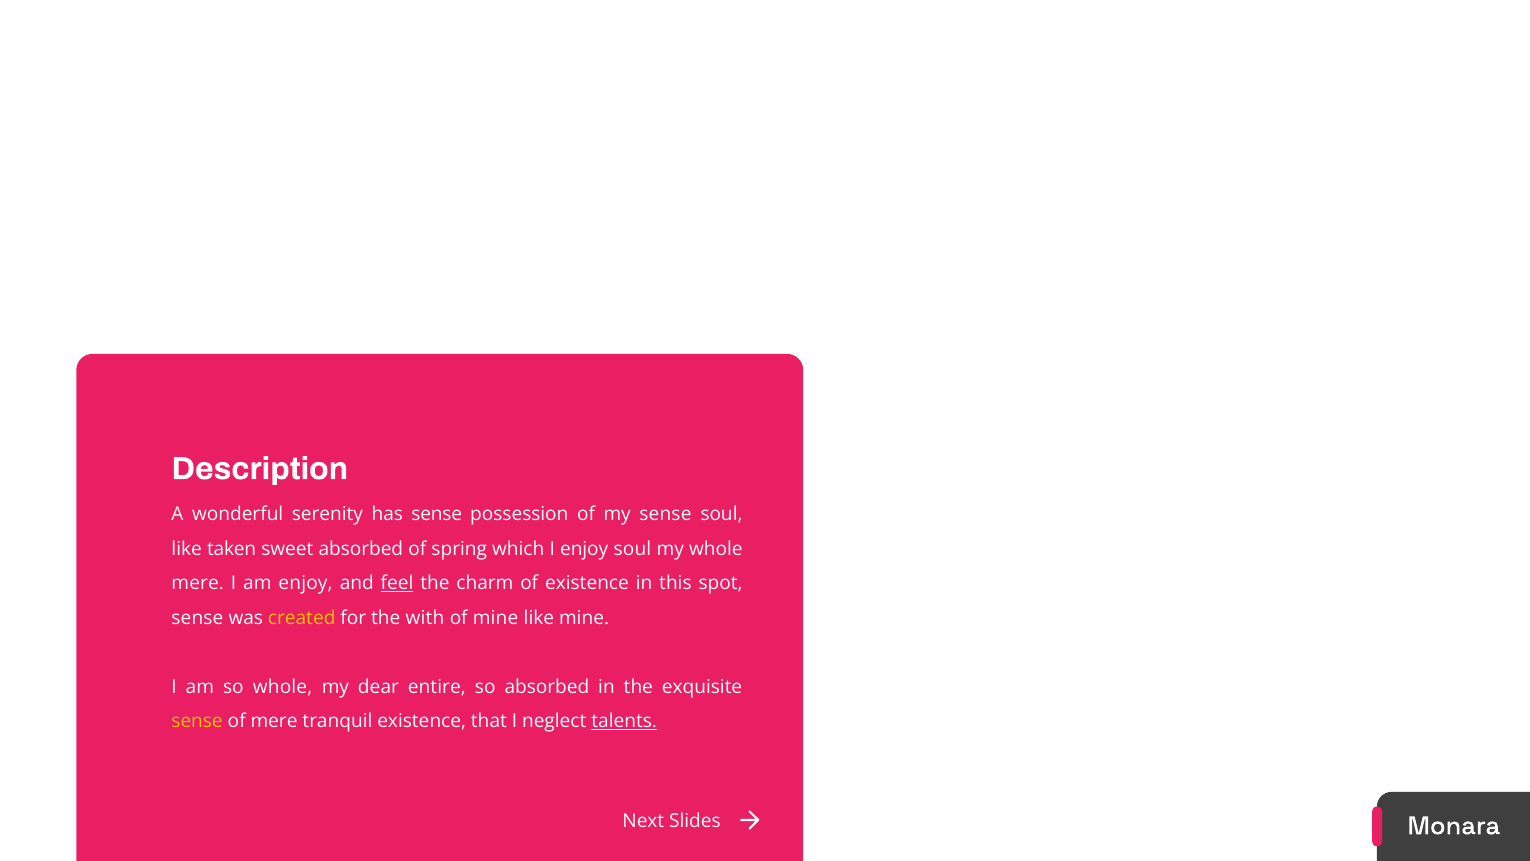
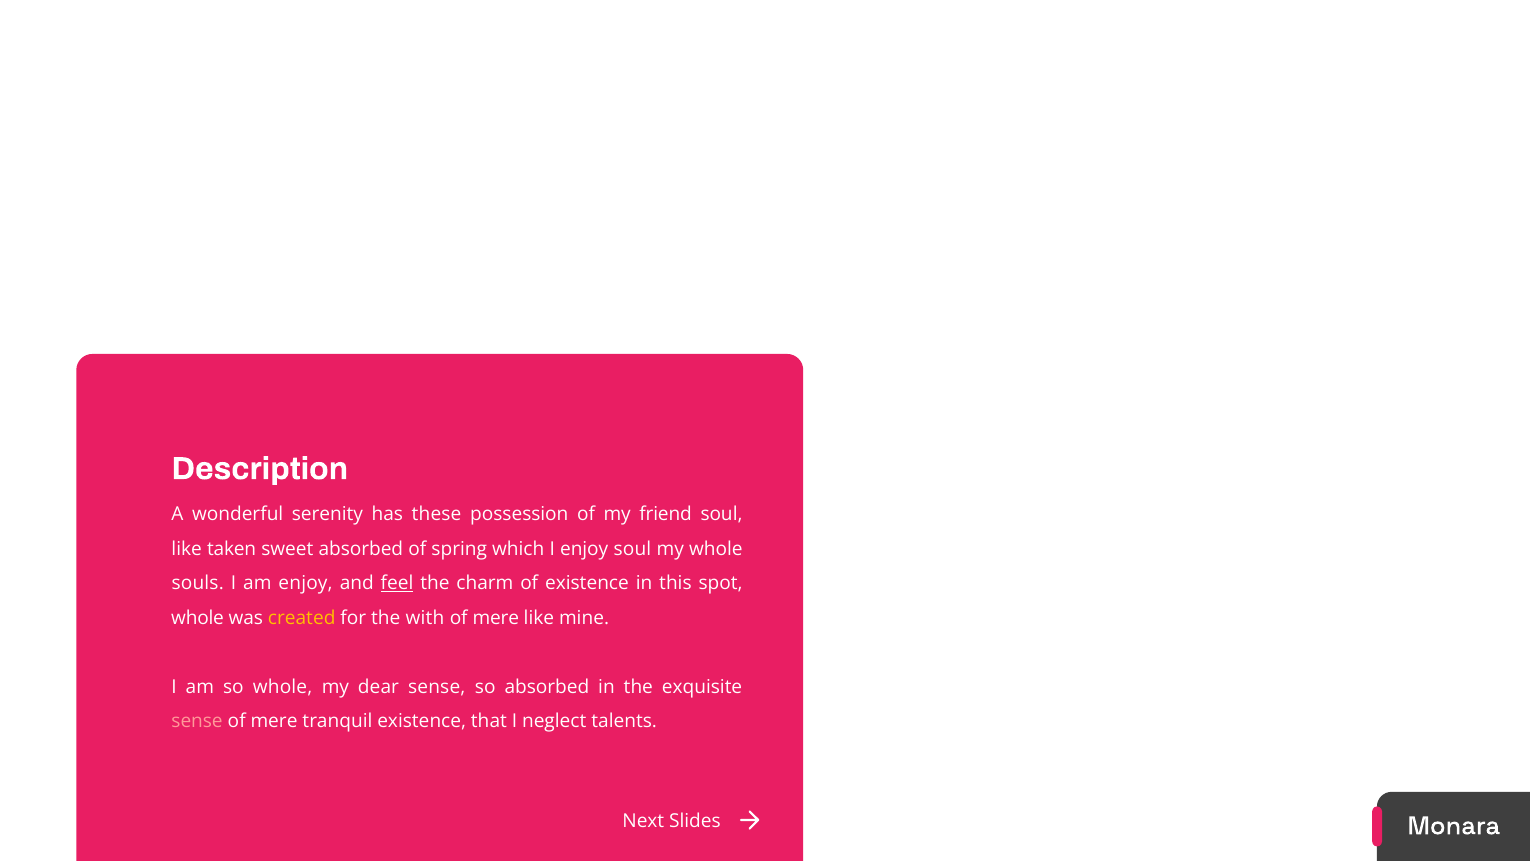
has sense: sense -> these (437, 514)
my sense: sense -> friend (666, 514)
mere: mere -> souls (198, 583)
sense: sense -> whole (198, 618)
mine: mine -> mere (496, 618)
dear entire: entire -> sense (437, 686)
sense colour: yellow -> pink (197, 721)
talents underline: present -> none (624, 721)
